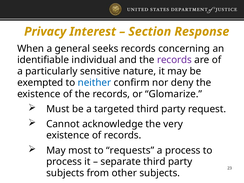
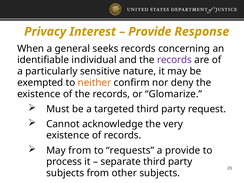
Section: Section -> Provide (150, 32)
neither colour: blue -> orange (94, 83)
May most: most -> from (80, 150)
a process: process -> provide (183, 150)
